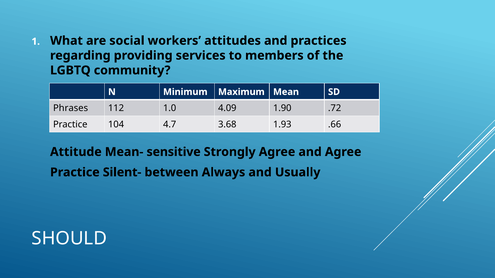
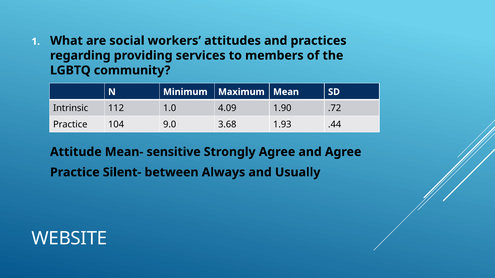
Phrases: Phrases -> Intrinsic (71, 108)
4.7: 4.7 -> 9.0 (170, 125)
.66: .66 -> .44 (335, 125)
SHOULD: SHOULD -> WEBSITE (69, 239)
